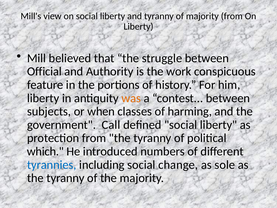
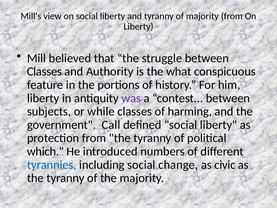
Official: Official -> Classes (44, 71)
work: work -> what (179, 71)
was colour: orange -> purple (131, 98)
when: when -> while (101, 111)
sole: sole -> civic (225, 165)
